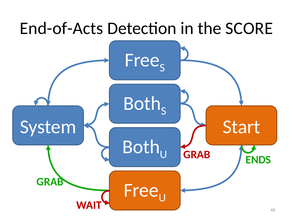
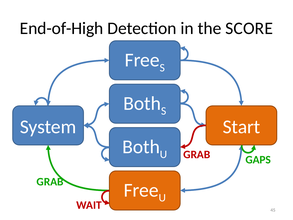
End-of-Acts: End-of-Acts -> End-of-High (62, 28)
ENDS: ENDS -> GAPS (258, 160)
